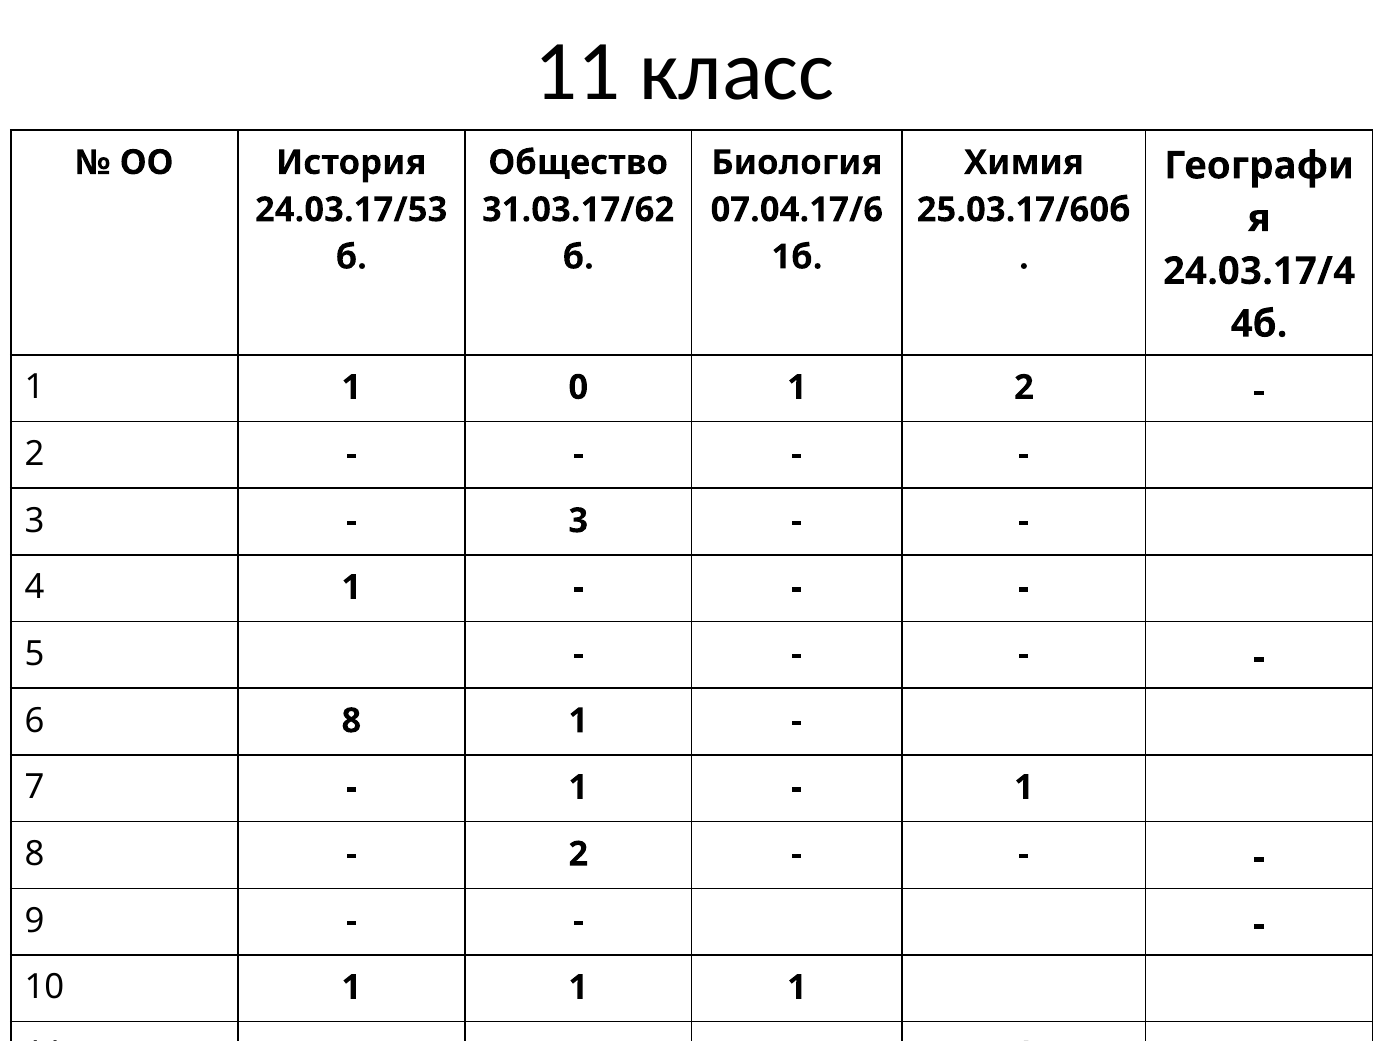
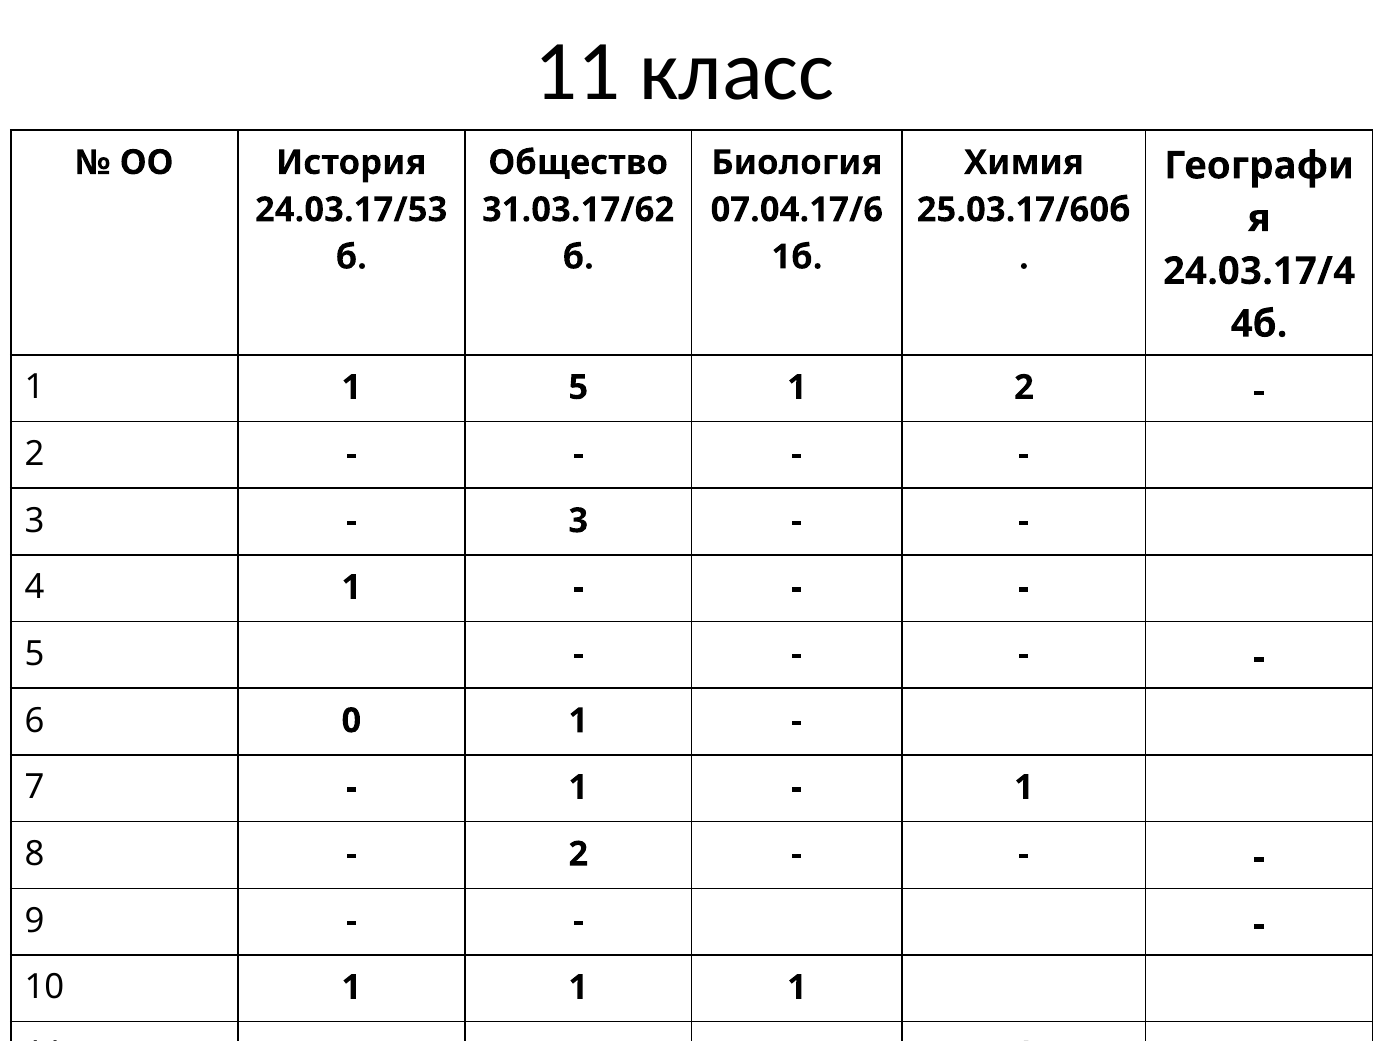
1 0: 0 -> 5 (578, 387)
6 8: 8 -> 0 (351, 721)
